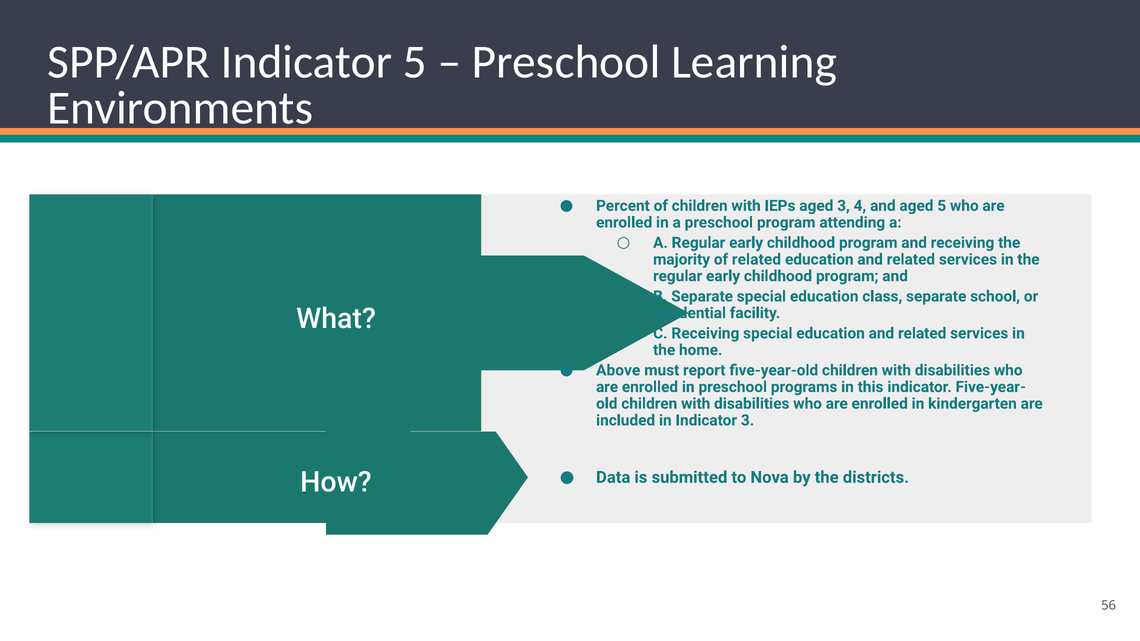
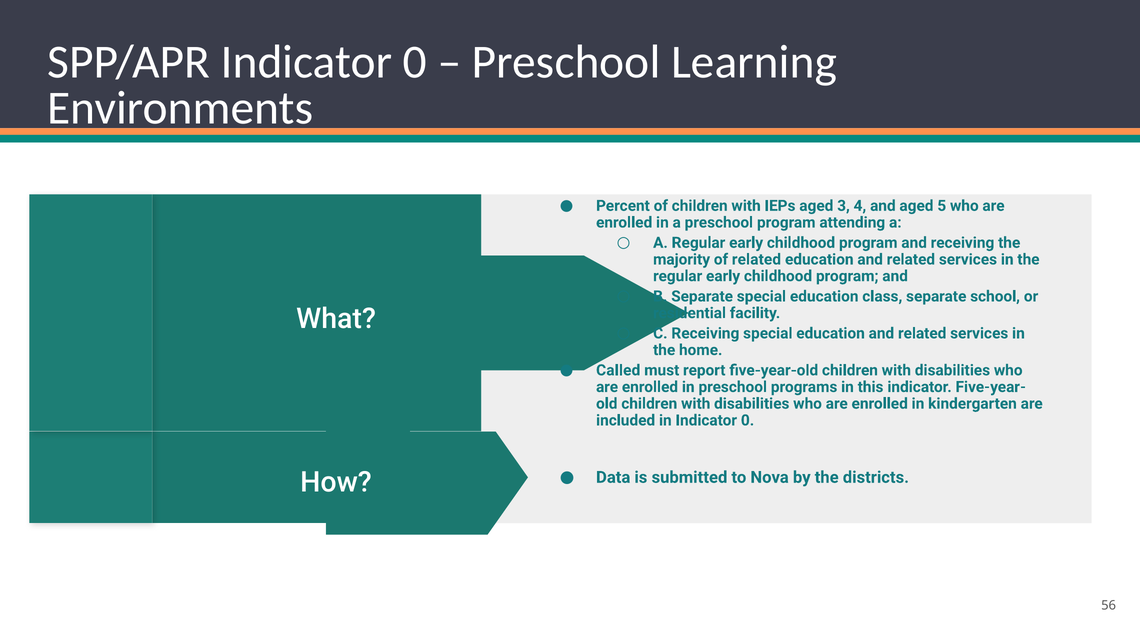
SPP/APR Indicator 5: 5 -> 0 (415, 62)
Above: Above -> Called (618, 370)
in Indicator 3: 3 -> 0 (748, 420)
